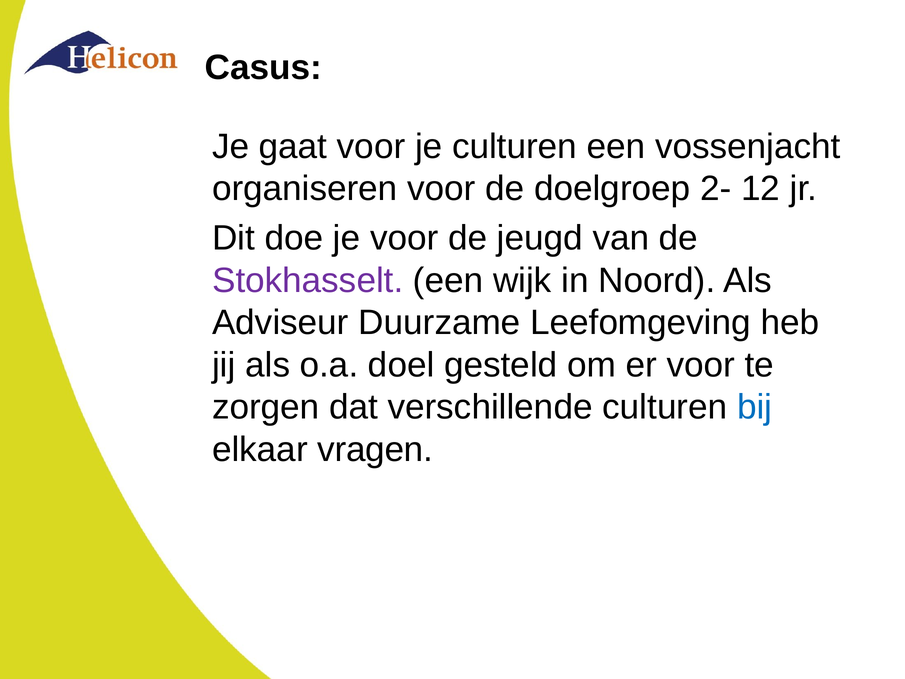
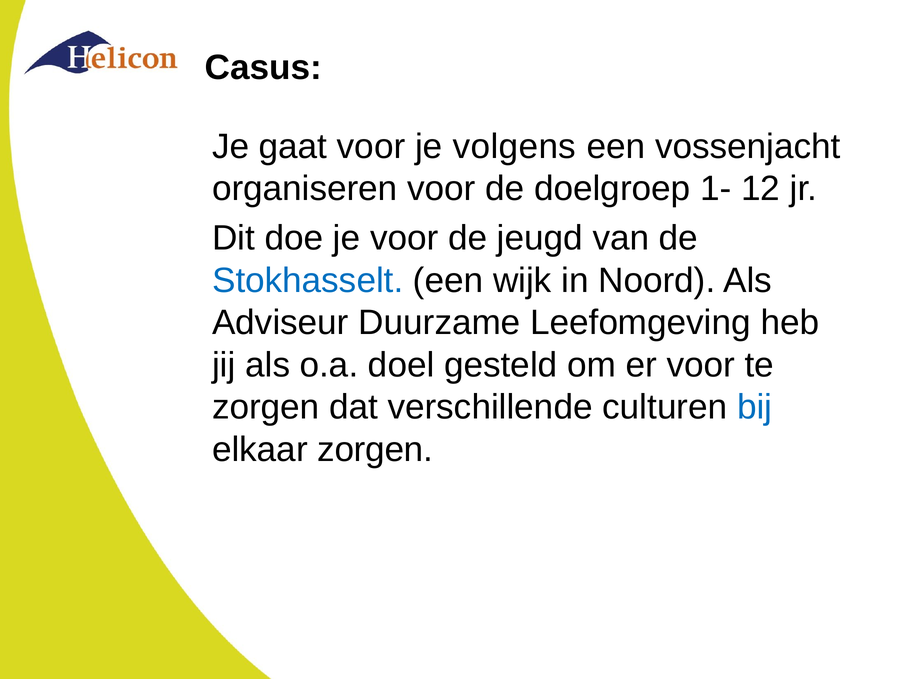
je culturen: culturen -> volgens (514, 147)
2-: 2- -> 1- (716, 189)
Stokhasselt colour: purple -> blue (308, 280)
elkaar vragen: vragen -> zorgen (375, 449)
